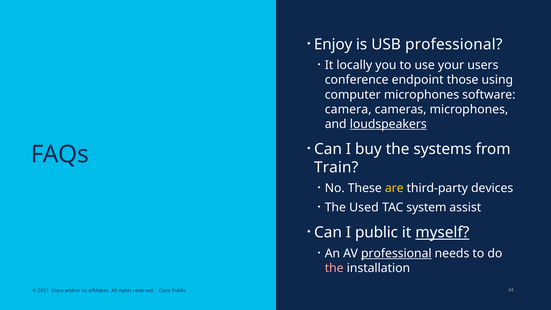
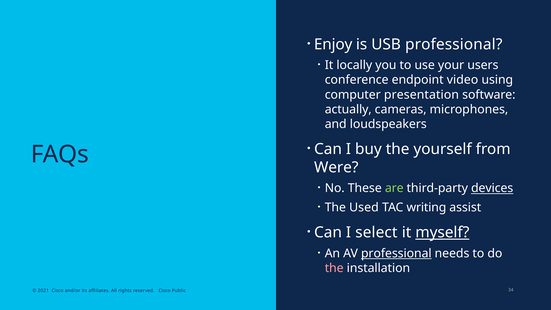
those: those -> video (463, 80)
computer microphones: microphones -> presentation (421, 95)
camera: camera -> actually (348, 109)
loudspeakers underline: present -> none (388, 124)
systems: systems -> yourself (443, 149)
Train: Train -> Were (336, 167)
are colour: yellow -> light green (394, 188)
devices underline: none -> present (492, 188)
system: system -> writing (426, 208)
I public: public -> select (376, 233)
